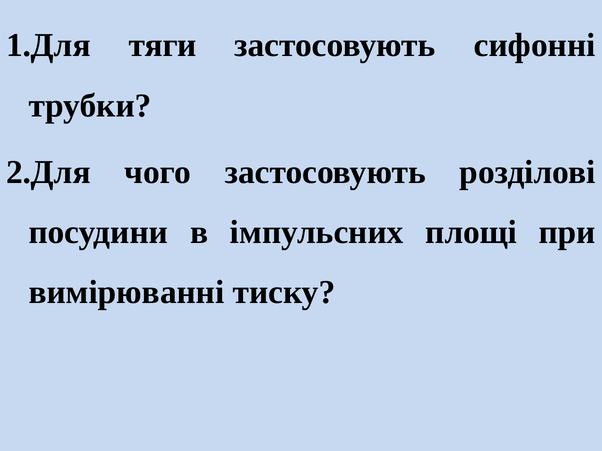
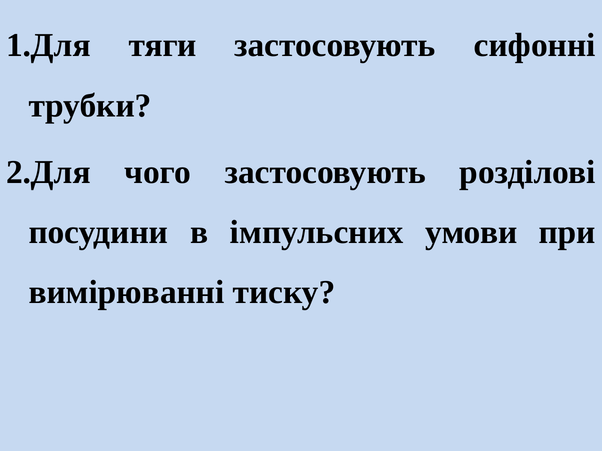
площі: площі -> умови (471, 233)
